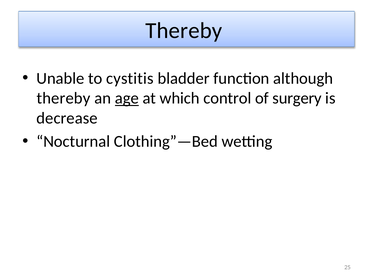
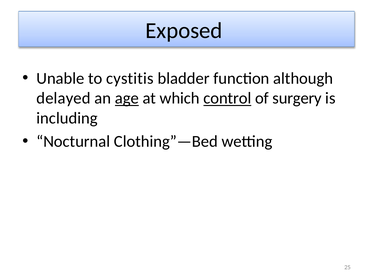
Thereby: Thereby -> Exposed (184, 30)
thereby: thereby -> delayed (63, 98)
control underline: none -> present (227, 98)
decrease: decrease -> including (67, 118)
